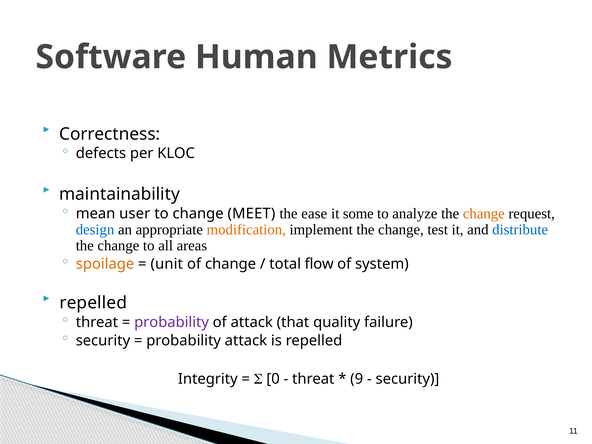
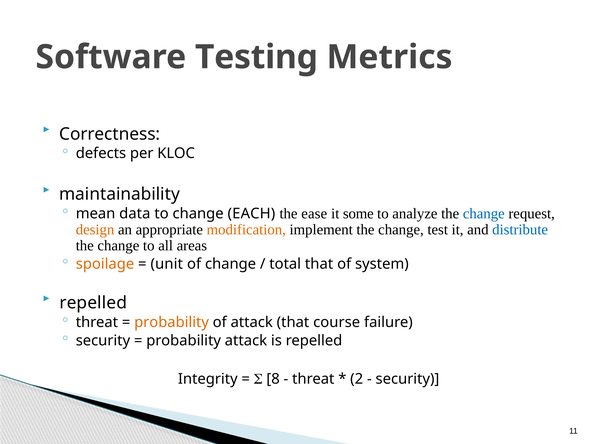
Human: Human -> Testing (256, 57)
user: user -> data (135, 214)
MEET: MEET -> EACH (251, 214)
change colour: orange -> blue (484, 214)
design colour: blue -> orange (95, 230)
total flow: flow -> that (319, 264)
probability colour: purple -> orange (172, 322)
quality: quality -> course (337, 322)
0: 0 -> 8 (273, 379)
9: 9 -> 2 (357, 379)
